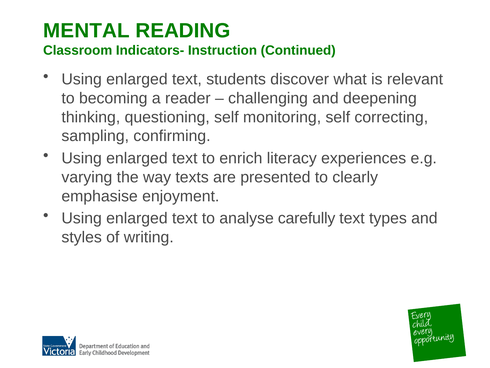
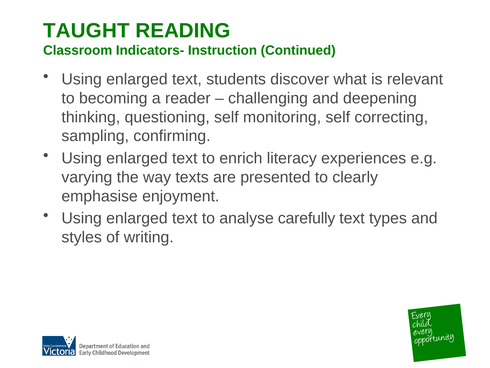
MENTAL: MENTAL -> TAUGHT (86, 31)
